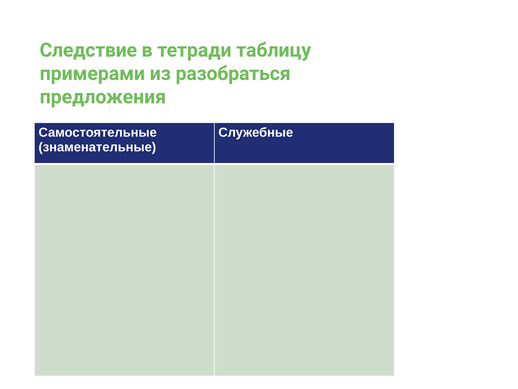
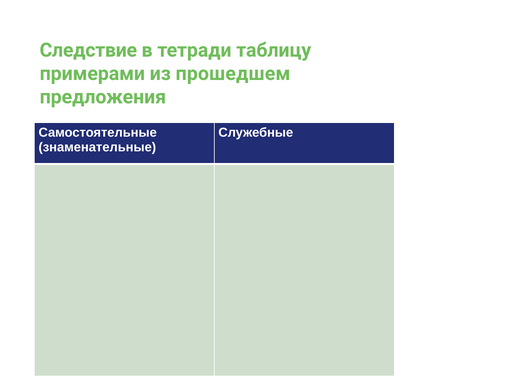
разобраться: разобраться -> прошедшем (233, 73)
